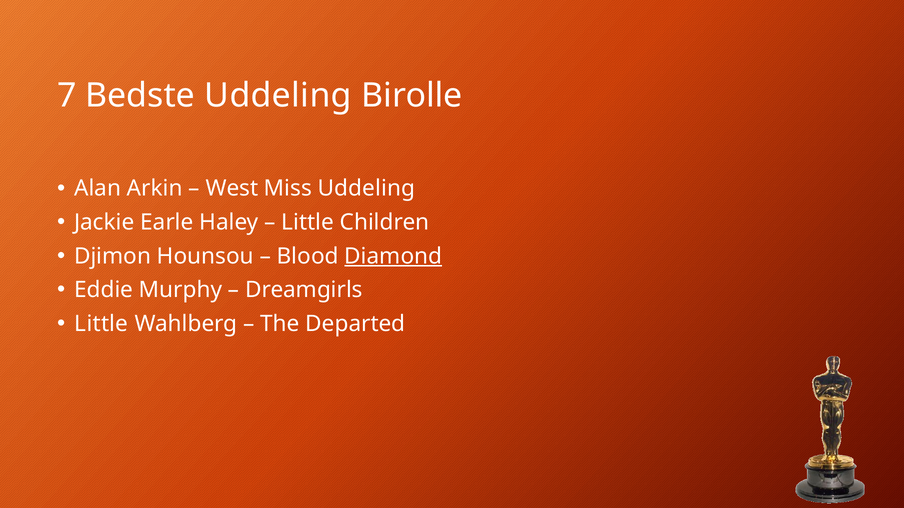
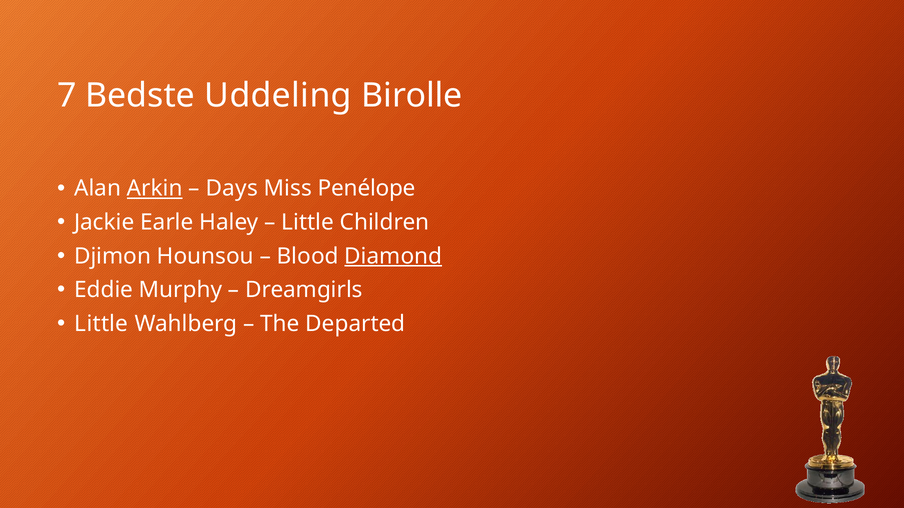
Arkin underline: none -> present (155, 189)
West: West -> Days (232, 189)
Miss Uddeling: Uddeling -> Penélope (367, 189)
